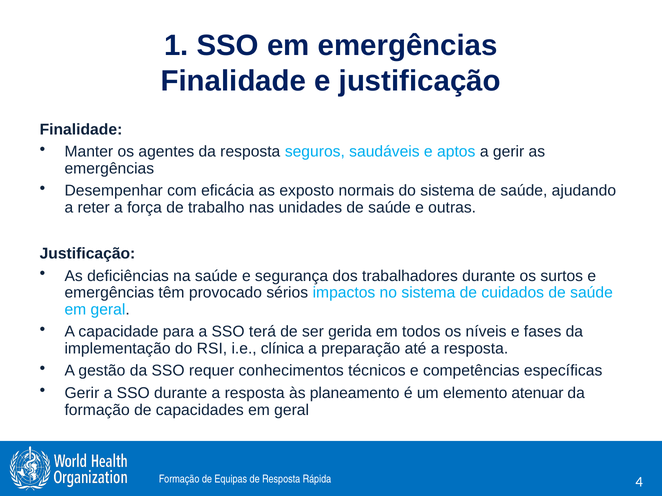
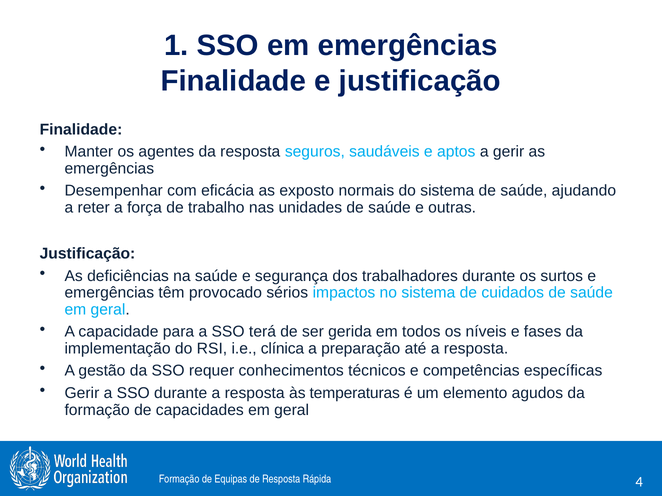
planeamento: planeamento -> temperaturas (355, 393)
atenuar: atenuar -> agudos (537, 393)
